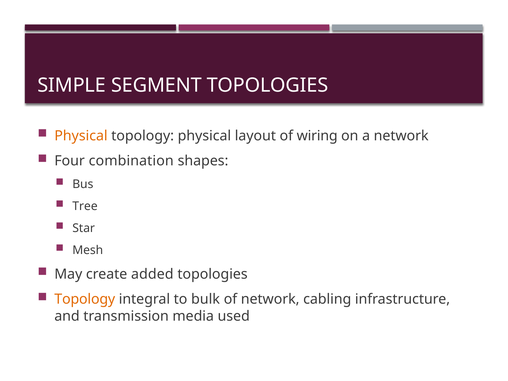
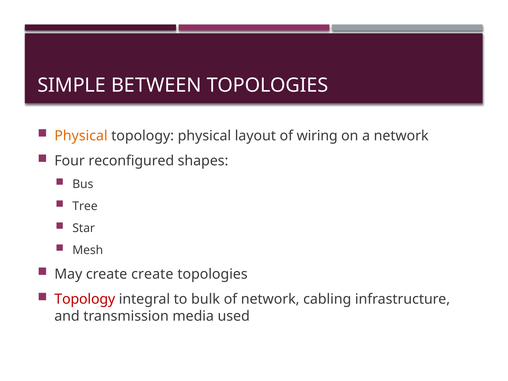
SEGMENT: SEGMENT -> BETWEEN (156, 85)
combination: combination -> reconfigured (131, 161)
create added: added -> create (152, 274)
Topology colour: orange -> red (85, 299)
